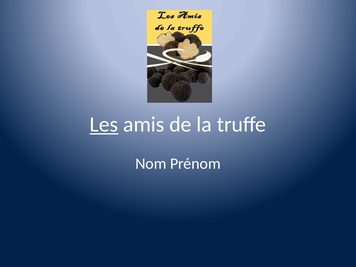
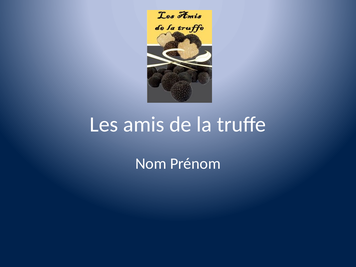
Les underline: present -> none (104, 125)
